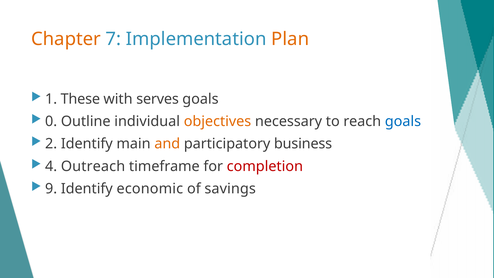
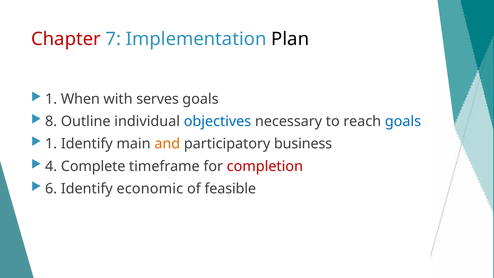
Chapter colour: orange -> red (66, 39)
Plan colour: orange -> black (290, 39)
These: These -> When (80, 99)
0: 0 -> 8 (51, 121)
objectives colour: orange -> blue (217, 121)
2: 2 -> 1 (51, 144)
Outreach: Outreach -> Complete (93, 166)
9: 9 -> 6 (51, 189)
savings: savings -> feasible (230, 189)
